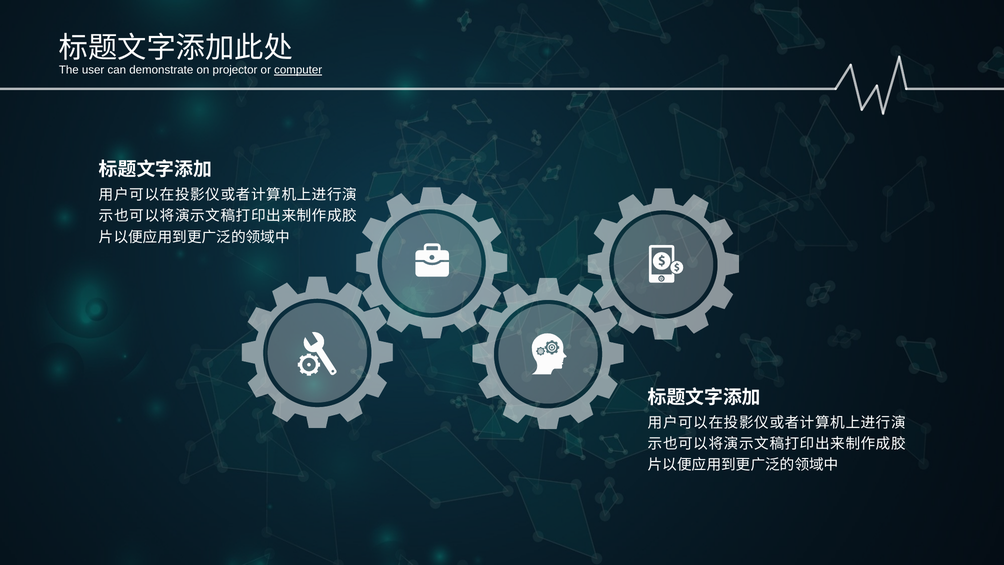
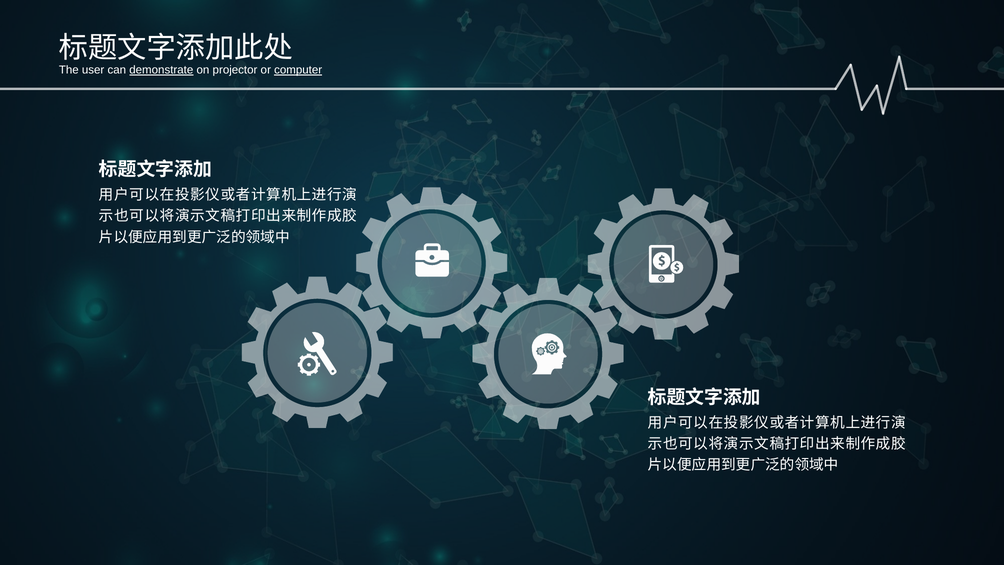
demonstrate underline: none -> present (161, 70)
